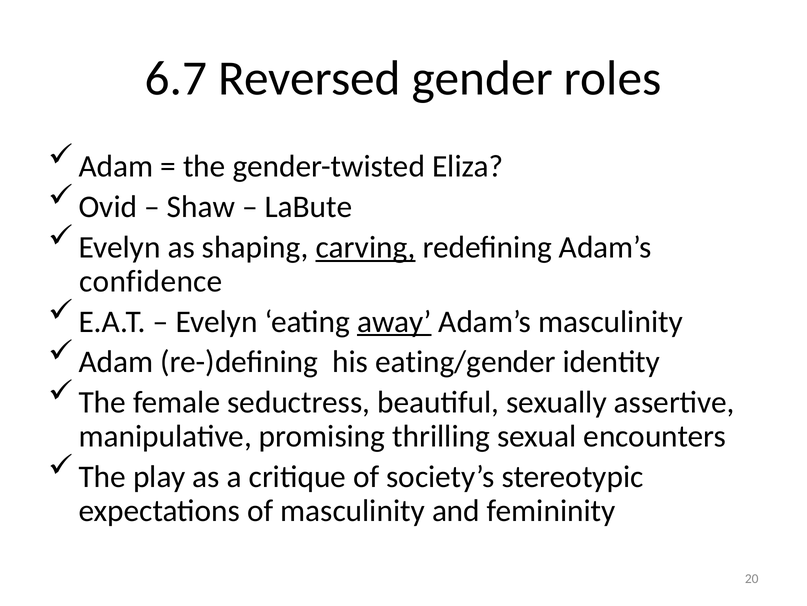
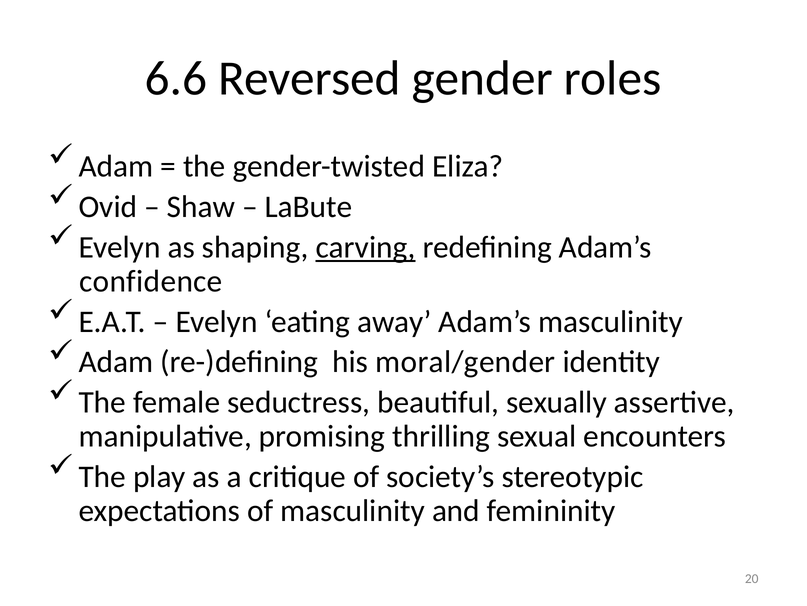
6.7: 6.7 -> 6.6 (176, 78)
away underline: present -> none (394, 321)
eating/gender: eating/gender -> moral/gender (465, 362)
